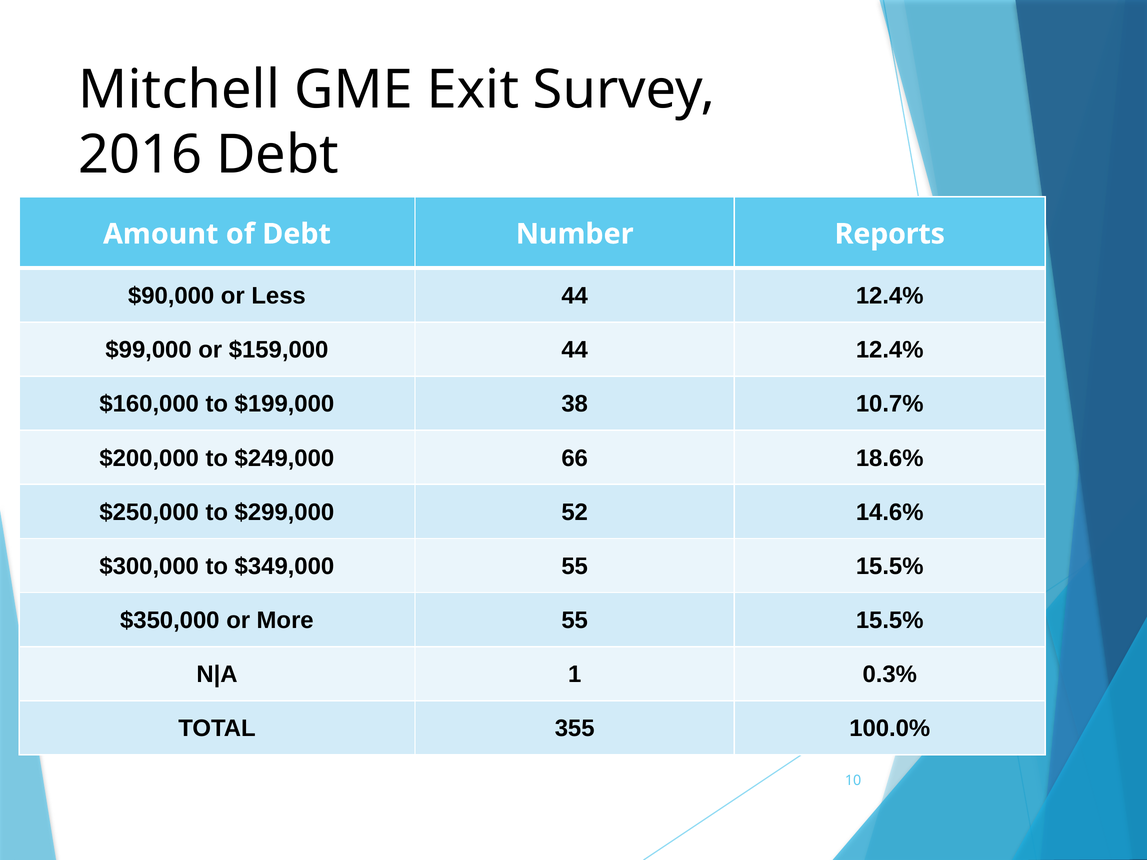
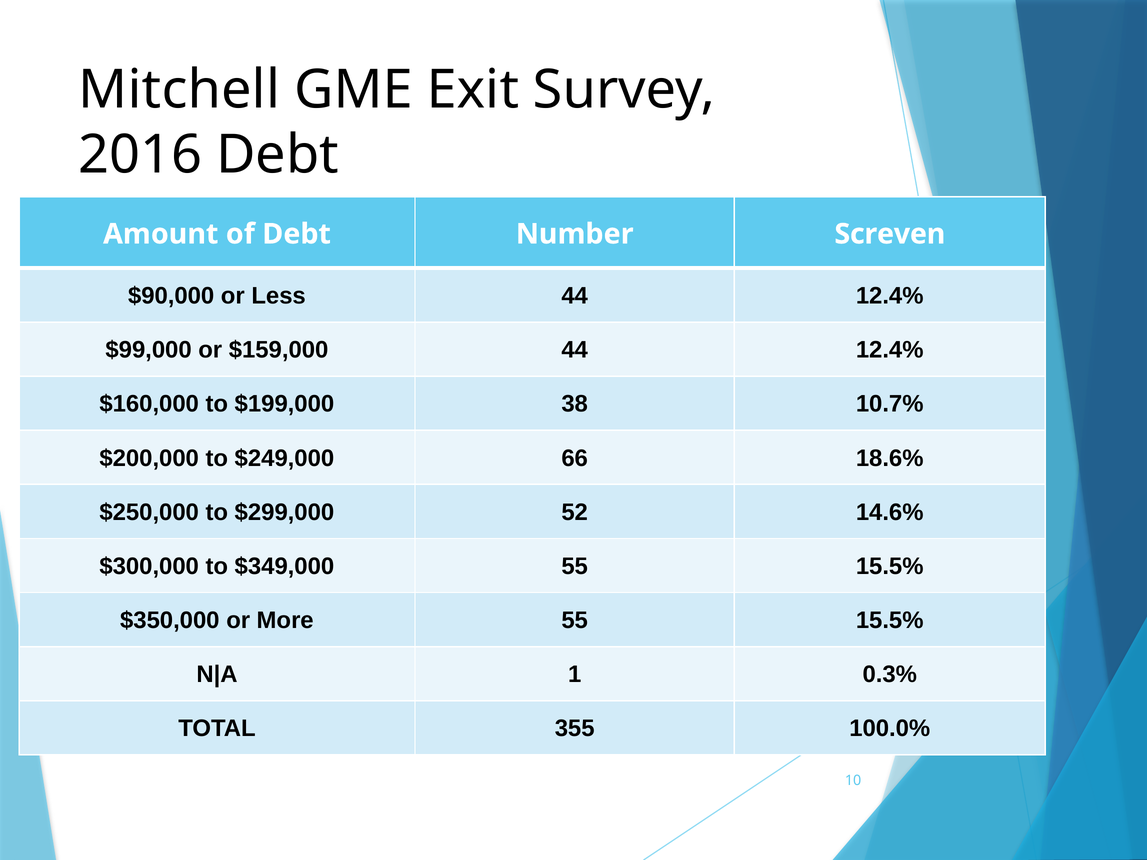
Reports: Reports -> Screven (890, 234)
